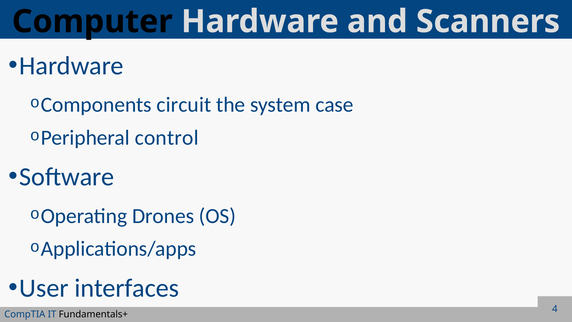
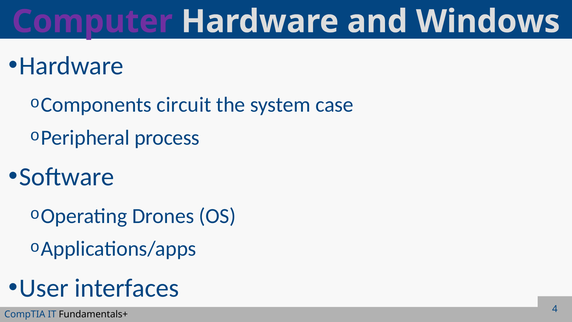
Computer colour: black -> purple (92, 22)
Scanners: Scanners -> Windows (488, 22)
control: control -> process (167, 138)
